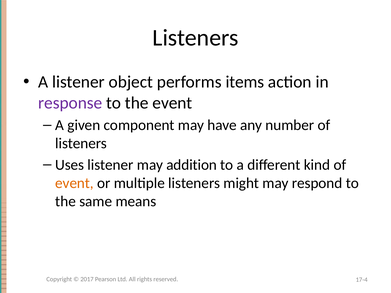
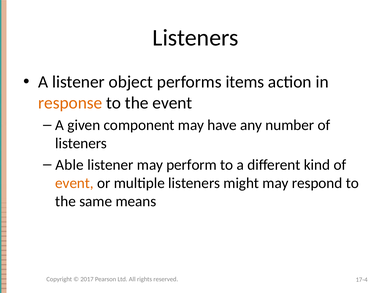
response colour: purple -> orange (70, 103)
Uses: Uses -> Able (70, 165)
addition: addition -> perform (192, 165)
